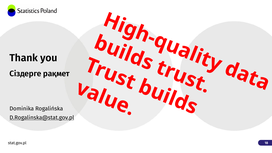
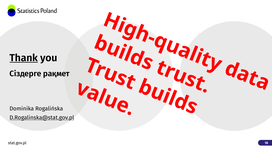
Thank underline: none -> present (24, 58)
